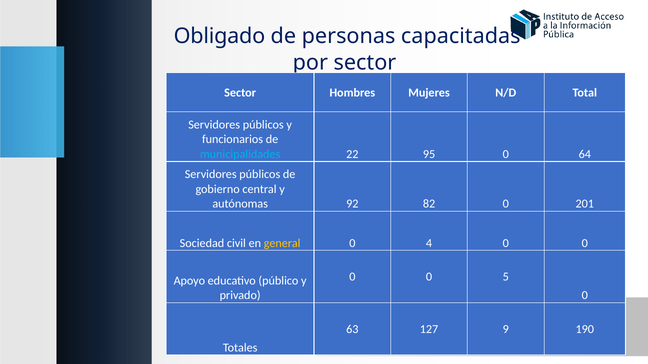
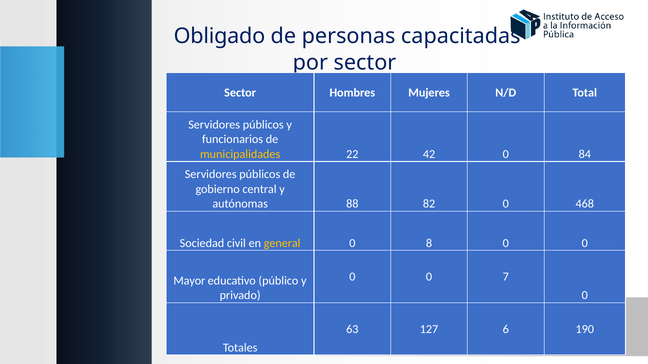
municipalidades colour: light blue -> yellow (240, 154)
95: 95 -> 42 (429, 154)
64: 64 -> 84 (585, 154)
92: 92 -> 88 (352, 204)
201: 201 -> 468 (585, 204)
4: 4 -> 8 (429, 243)
5: 5 -> 7 (506, 277)
Apoyo: Apoyo -> Mayor (189, 281)
9: 9 -> 6 (506, 330)
